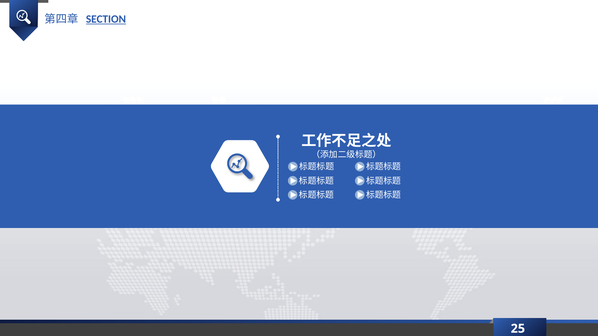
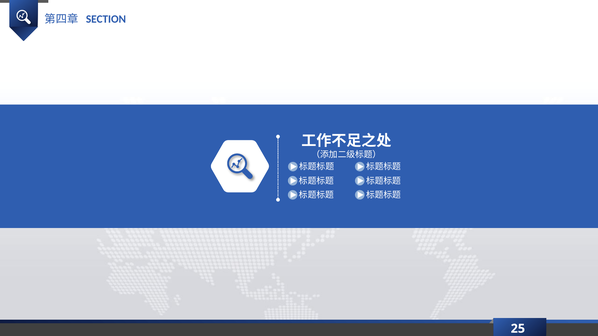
SECTION underline: present -> none (106, 19)
